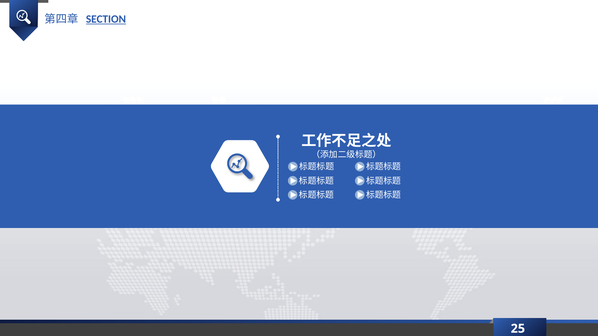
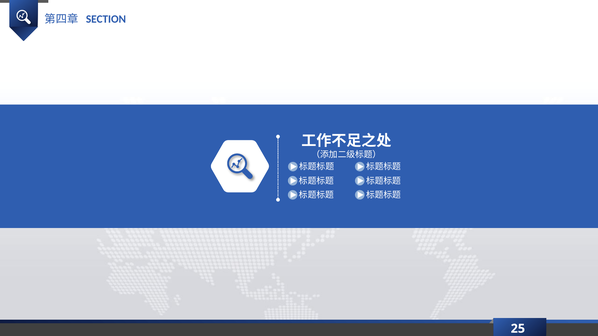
SECTION underline: present -> none (106, 19)
